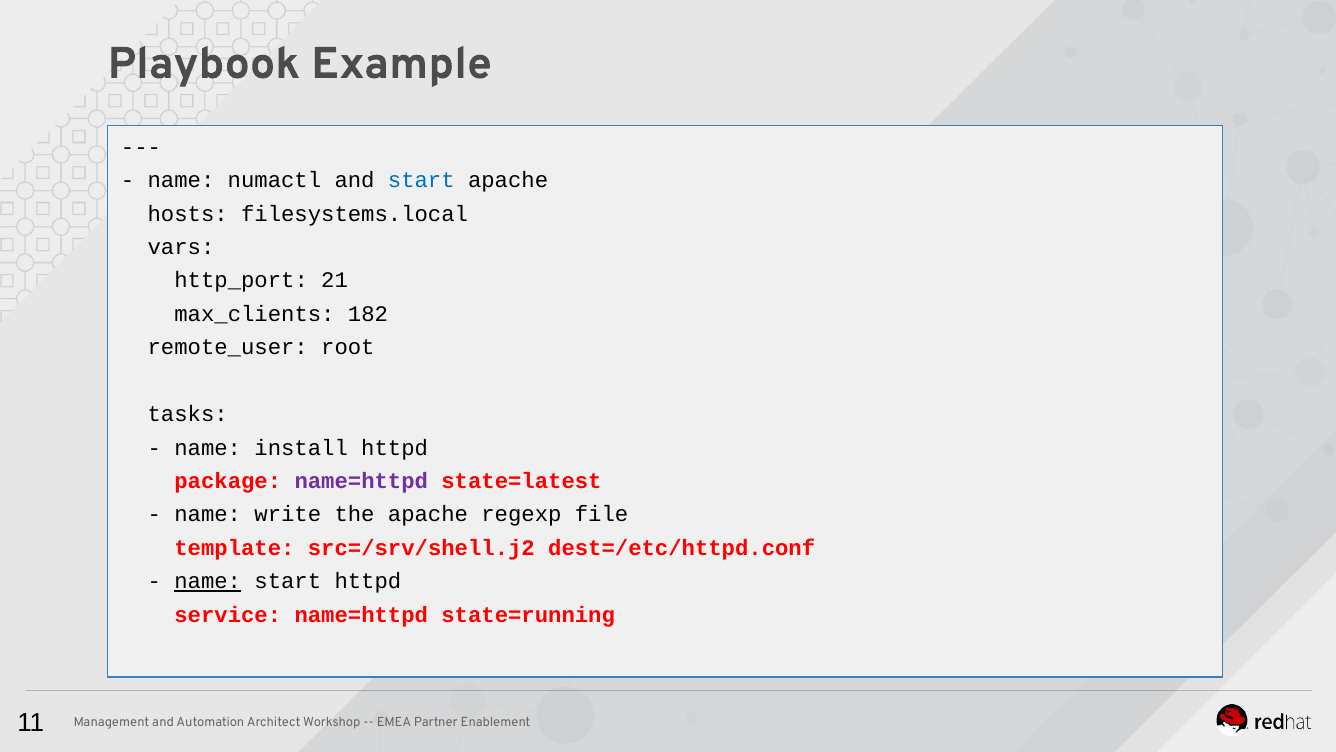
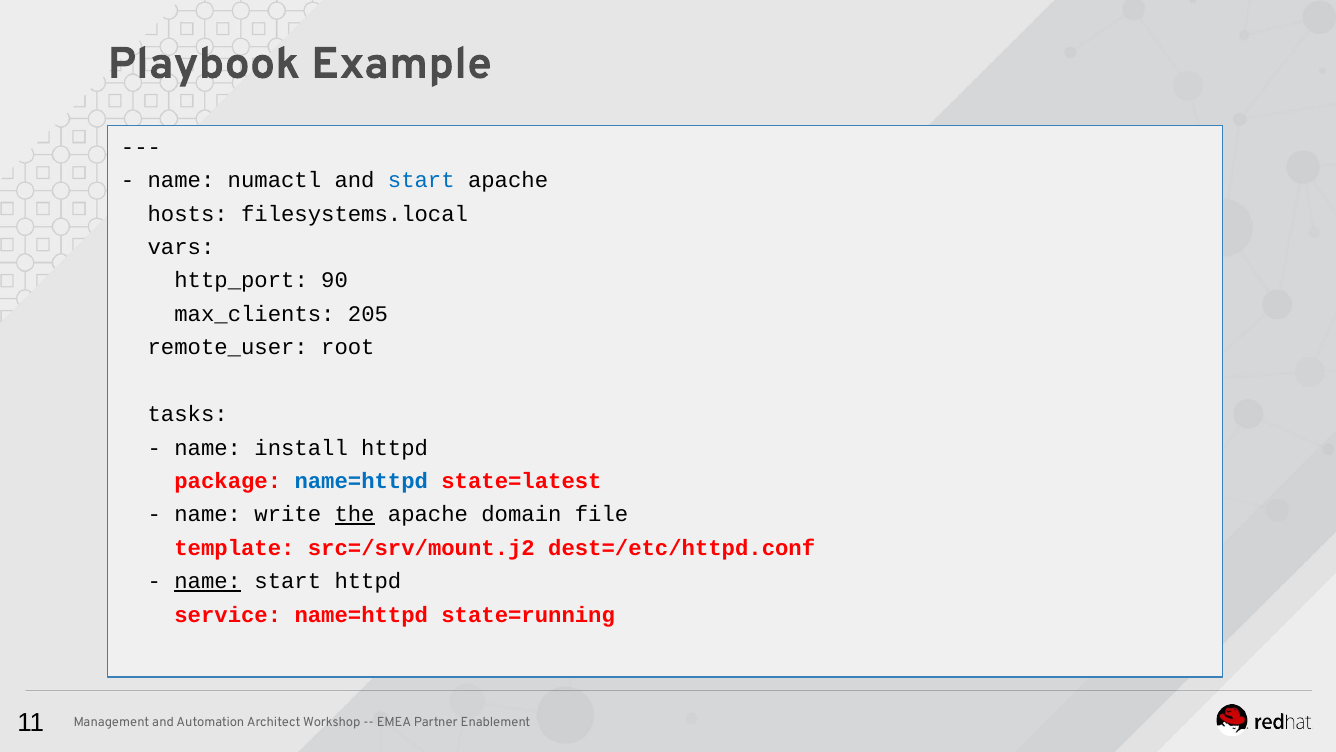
21: 21 -> 90 (335, 280)
182: 182 -> 205 (368, 314)
name=httpd colour: purple -> blue (361, 481)
the underline: none -> present (355, 514)
regexp: regexp -> domain (521, 514)
src=/srv/shell.j2: src=/srv/shell.j2 -> src=/srv/mount.j2 (421, 548)
